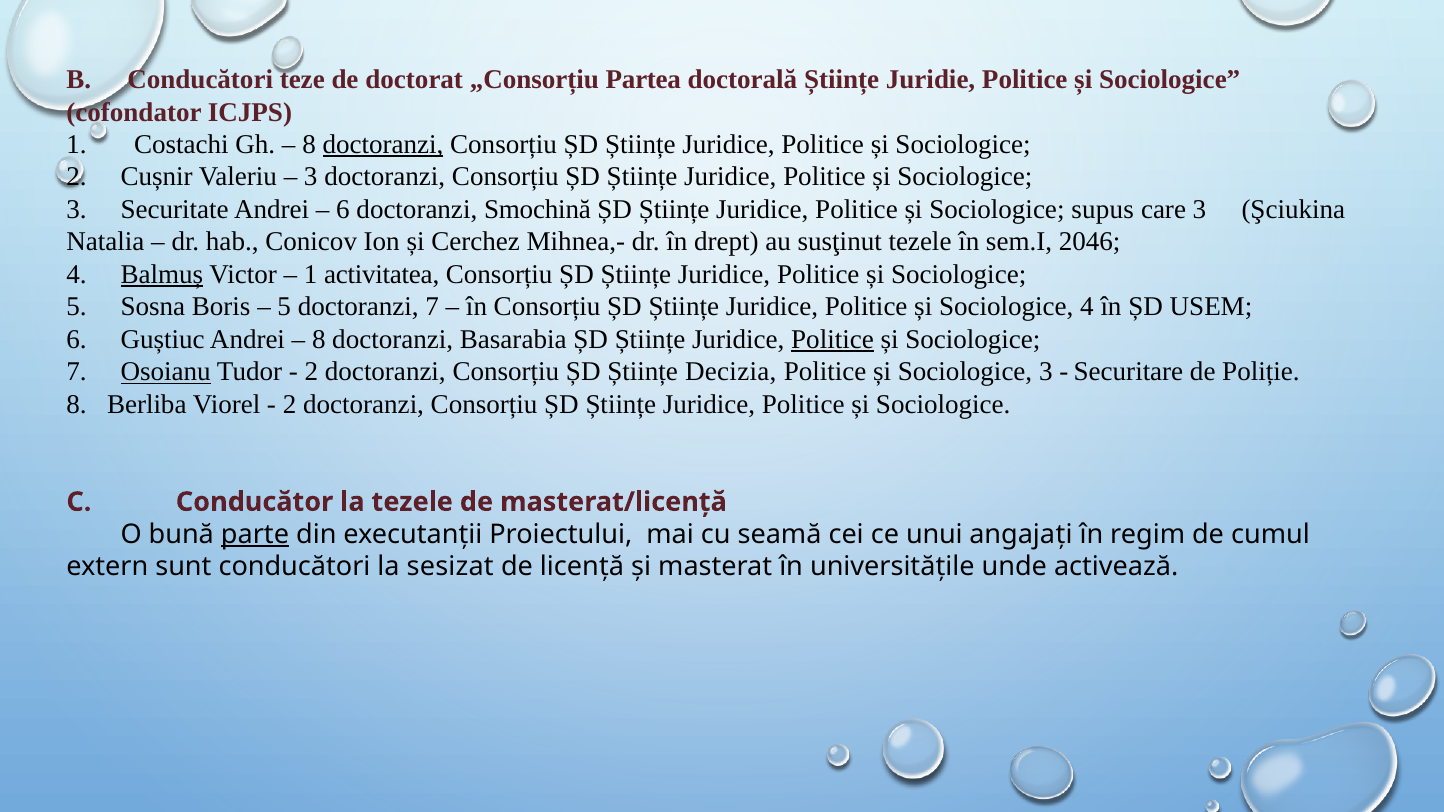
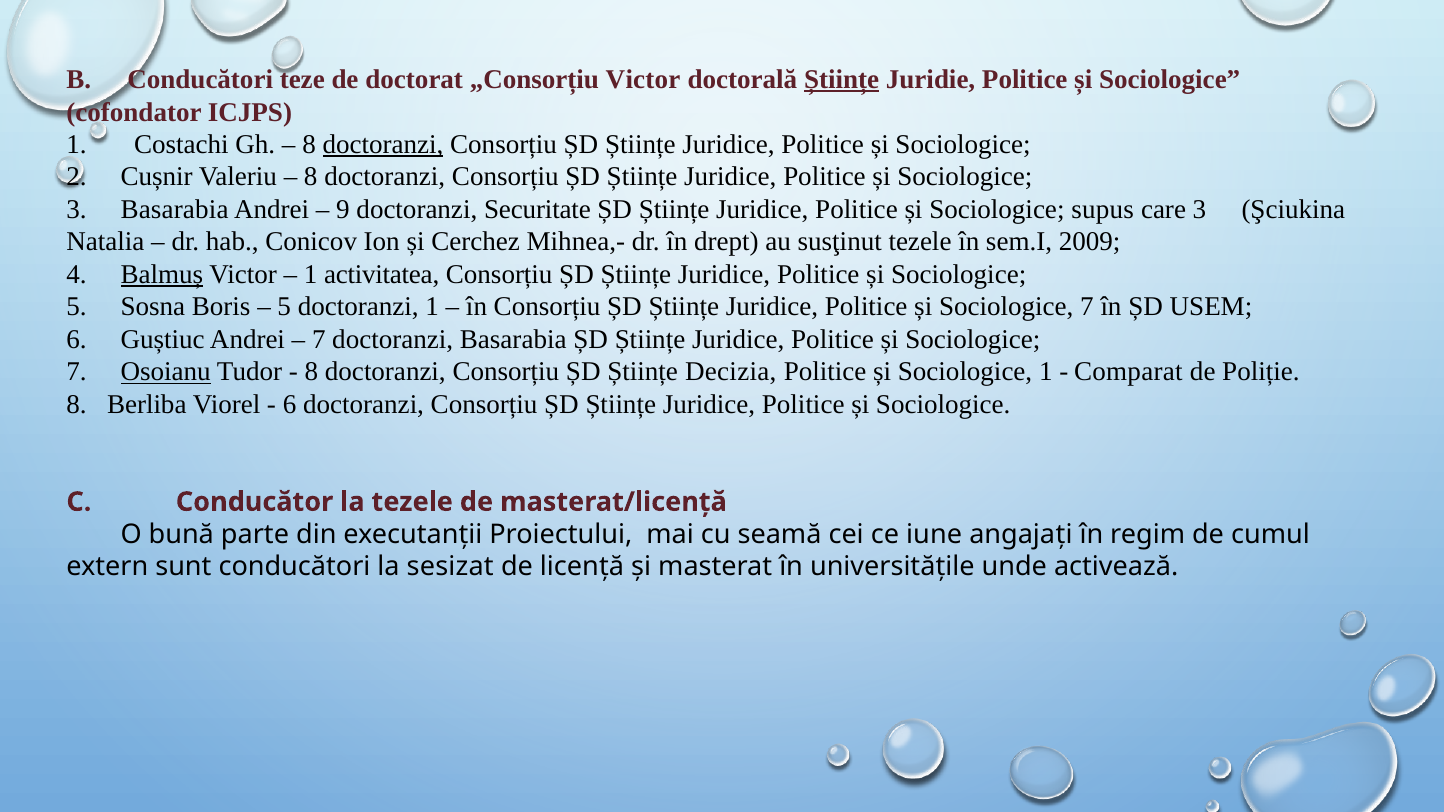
„Consorțiu Partea: Partea -> Victor (643, 80)
Științe underline: none -> present (842, 80)
3: 3 -> 8 (311, 177)
3 Securitate: Securitate -> Basarabia (175, 210)
6: 6 -> 9 (343, 210)
Smochină: Smochină -> Securitate (537, 210)
2046: 2046 -> 2009 (1090, 242)
doctoranzi 7: 7 -> 1 (432, 307)
4: 4 -> 7 (1087, 307)
8: 8 -> 7 (319, 340)
Politice underline: present -> none (832, 340)
2: 2 -> 8 (311, 372)
3: 3 -> 1 (1046, 372)
Securitare: Securitare -> Comparat (1128, 372)
2: 2 -> 6 (290, 405)
parte underline: present -> none (255, 534)
unui: unui -> iune (934, 534)
